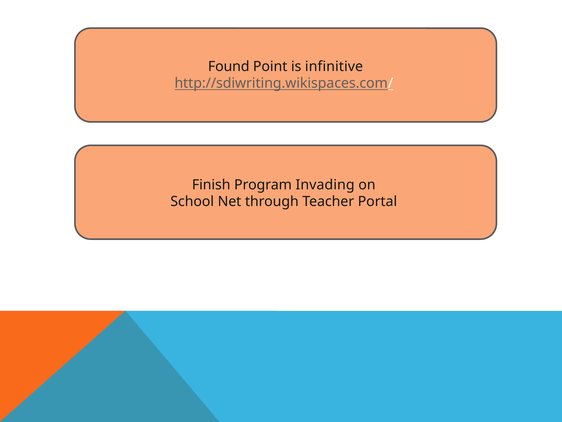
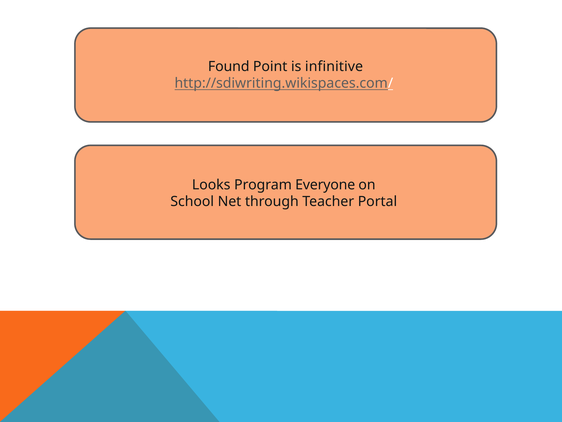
Finish: Finish -> Looks (211, 185)
Invading: Invading -> Everyone (325, 185)
